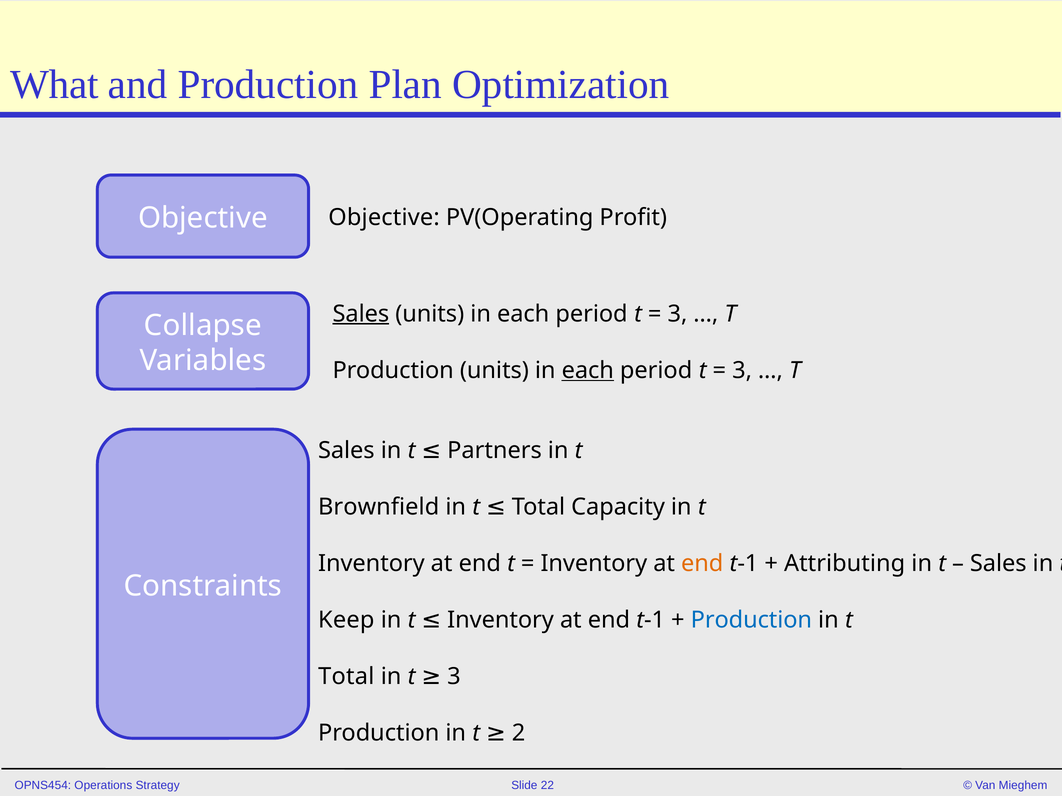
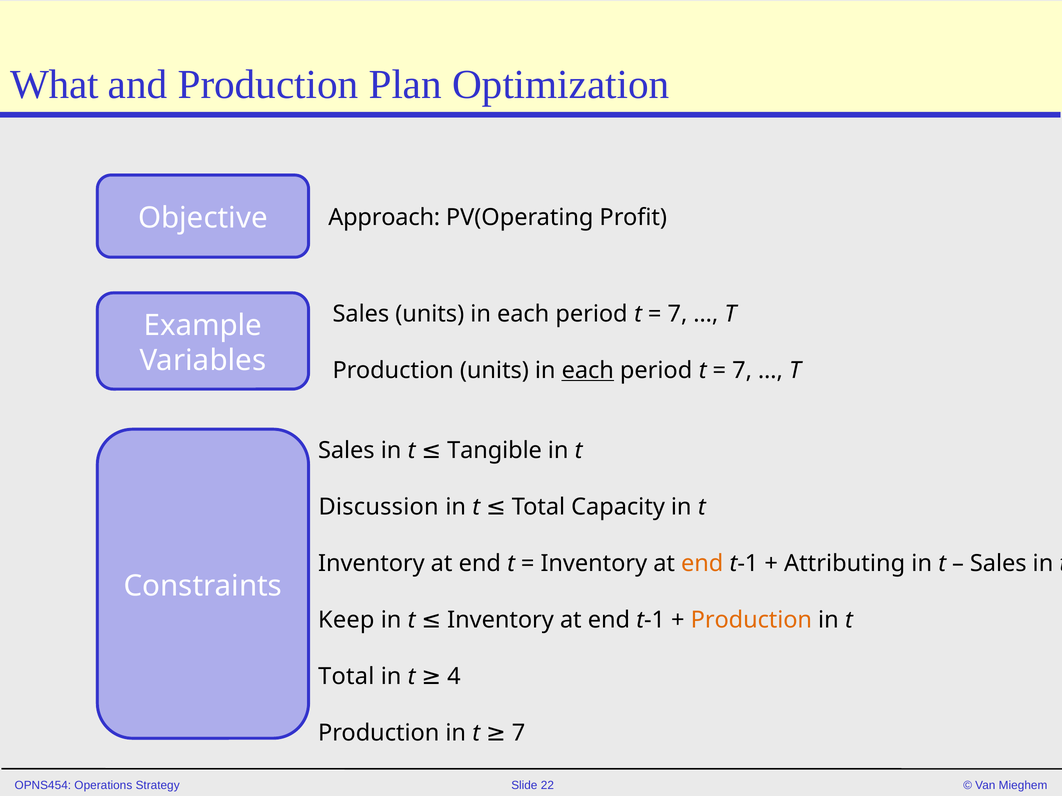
Objective Objective: Objective -> Approach (384, 218)
Sales underline: present -> none (361, 314)
3: 3 -> 7 (677, 314)
Collapse: Collapse -> Example (203, 326)
3: 3 -> 7 (742, 371)
Partners: Partners -> Tangible (495, 451)
Brownfield: Brownfield -> Discussion (379, 507)
Production colour: blue -> orange (751, 620)
t 3: 3 -> 4 (454, 677)
t 2: 2 -> 7 (519, 734)
